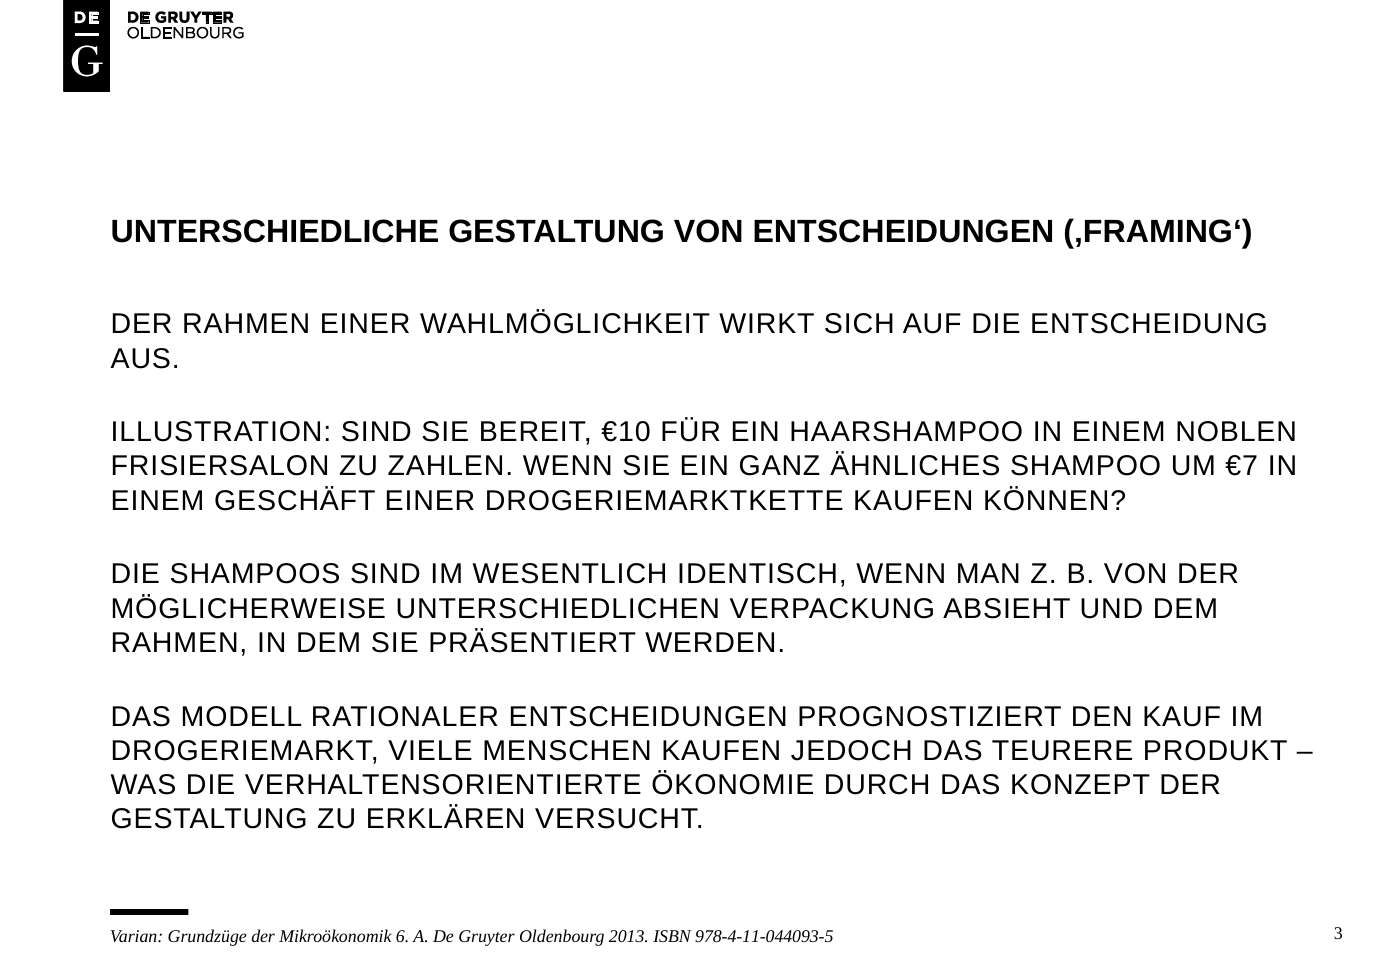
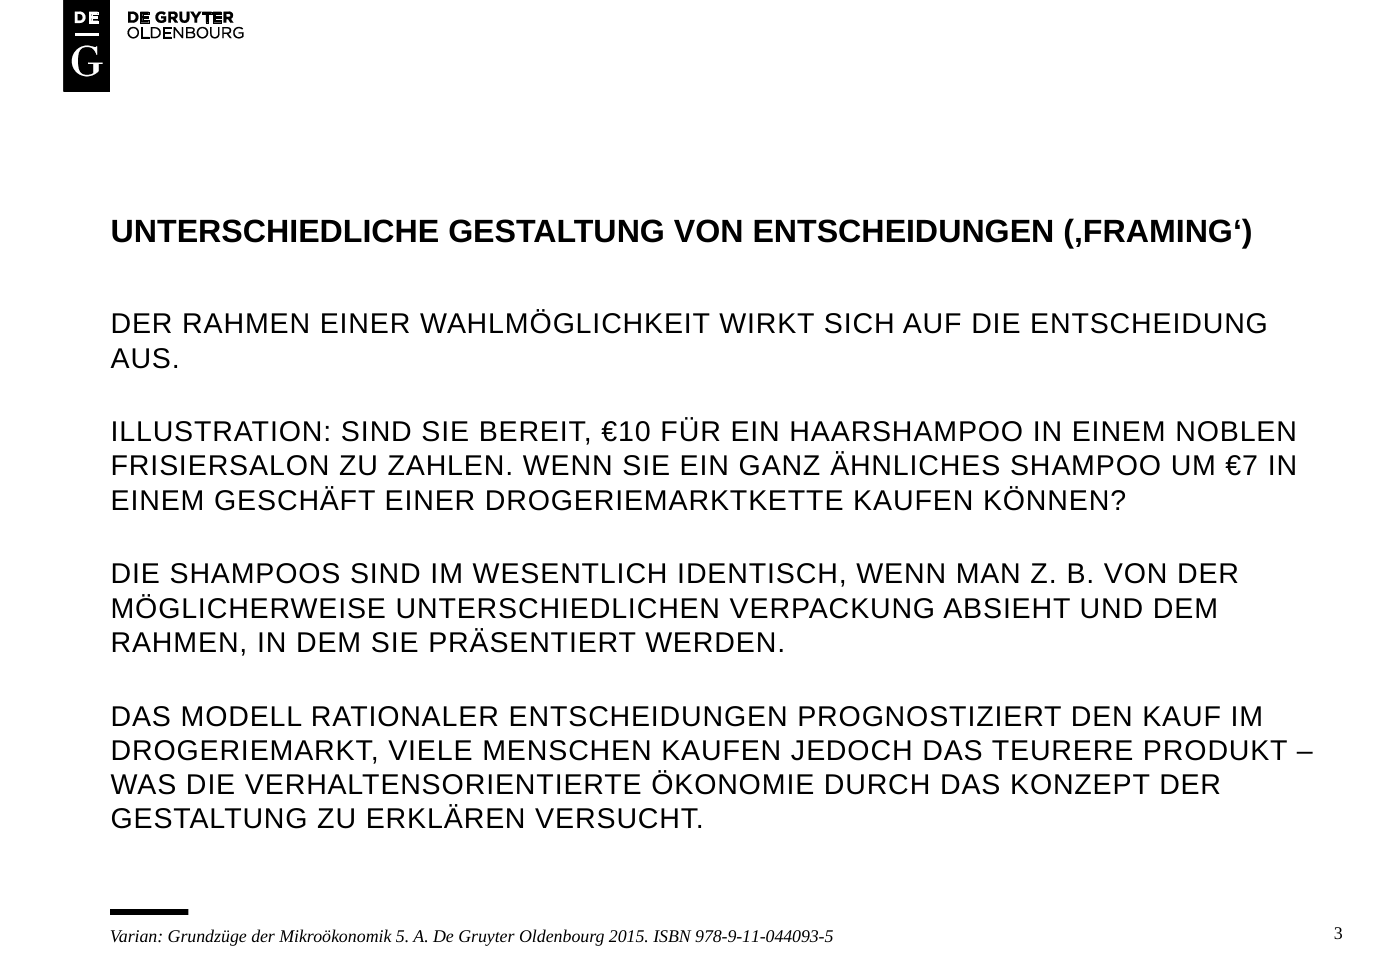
6: 6 -> 5 (403, 936)
2013: 2013 -> 2015 (629, 936)
978-4-11-044093-5: 978-4-11-044093-5 -> 978-9-11-044093-5 (764, 936)
